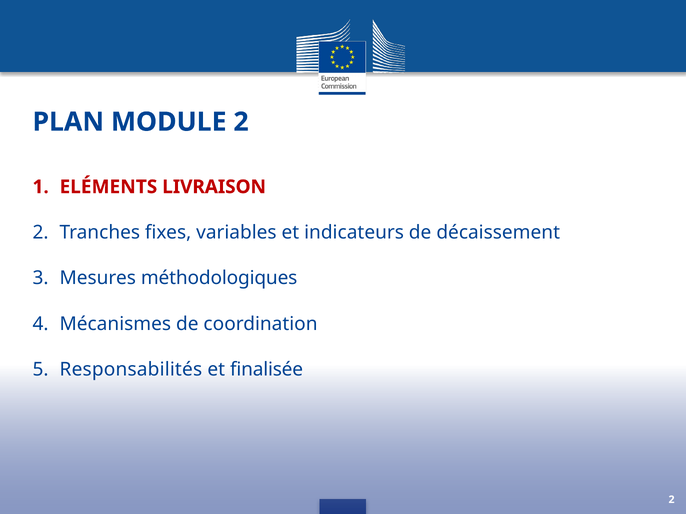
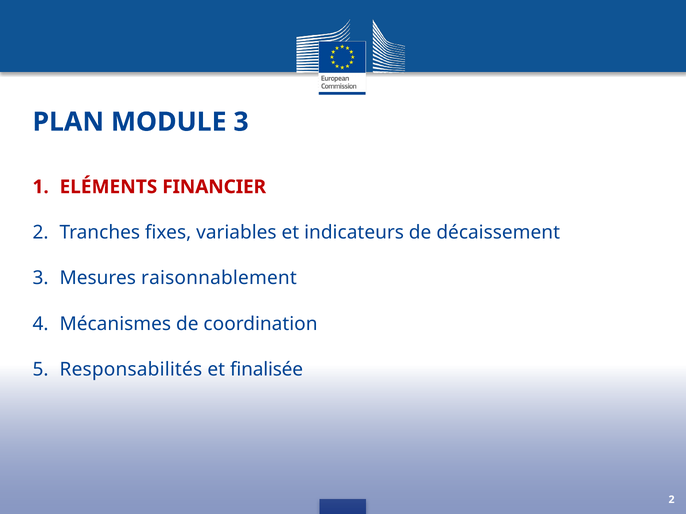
MODULE 2: 2 -> 3 (241, 122)
LIVRAISON: LIVRAISON -> FINANCIER (214, 187)
méthodologiques: méthodologiques -> raisonnablement (219, 278)
